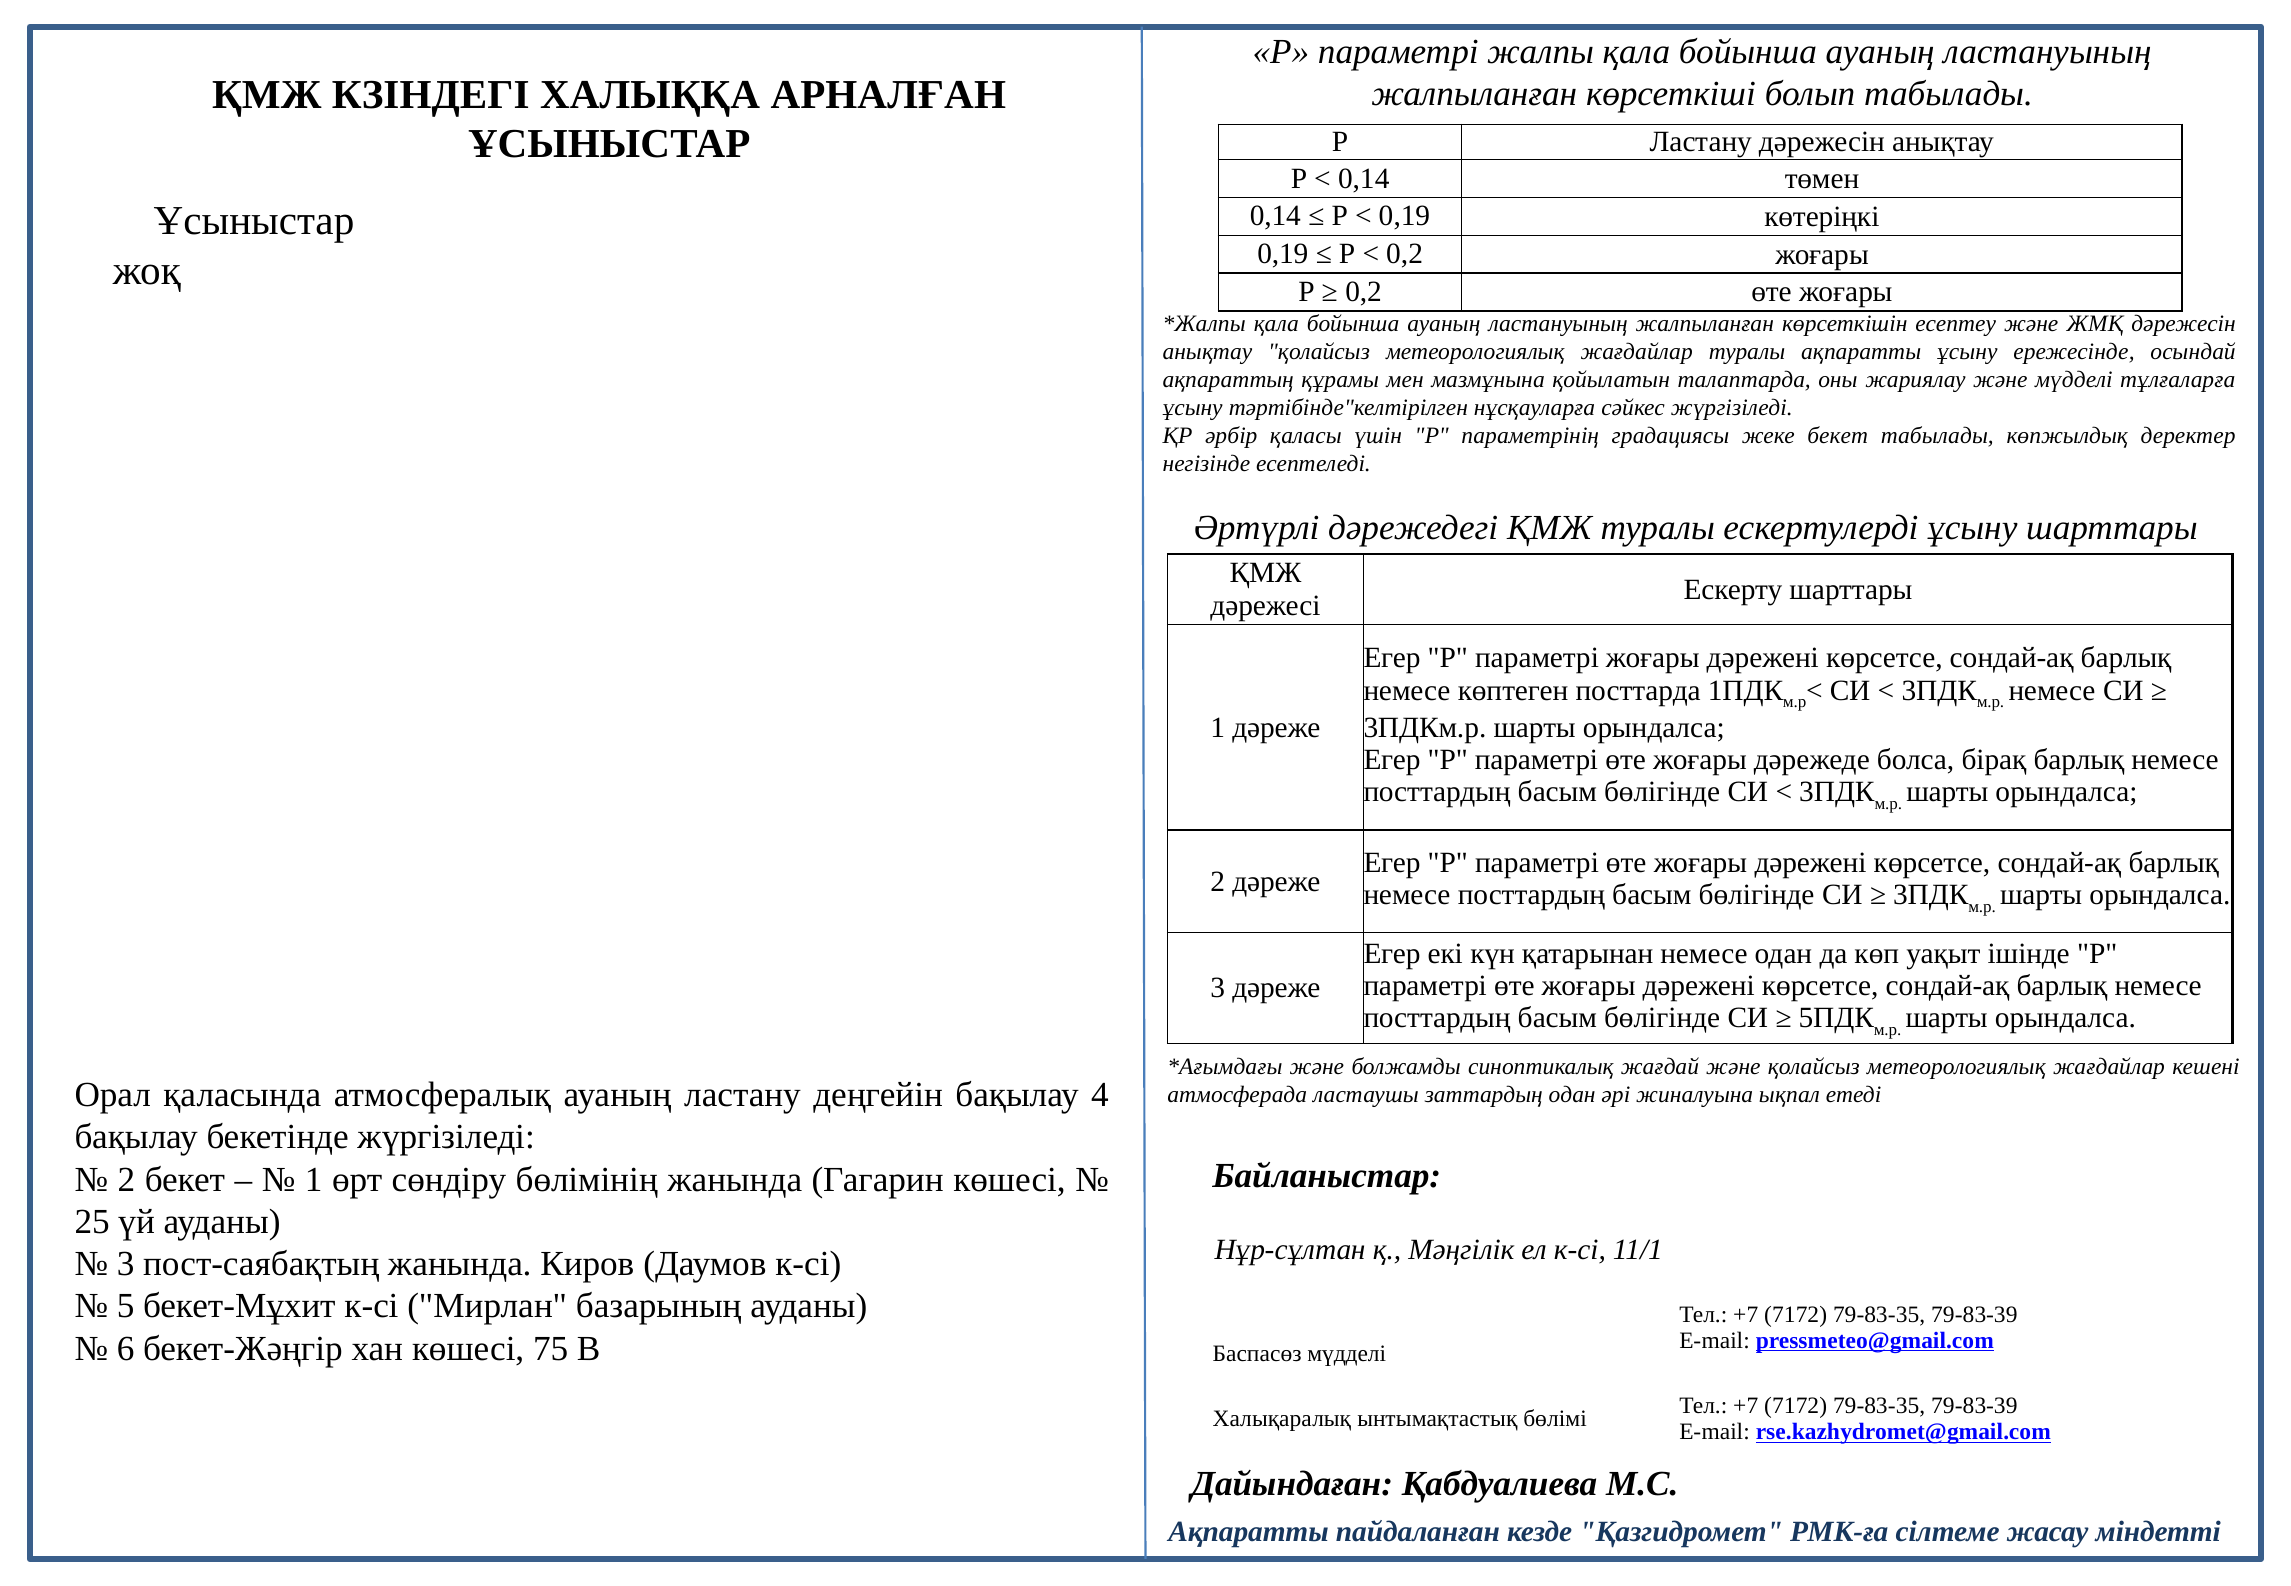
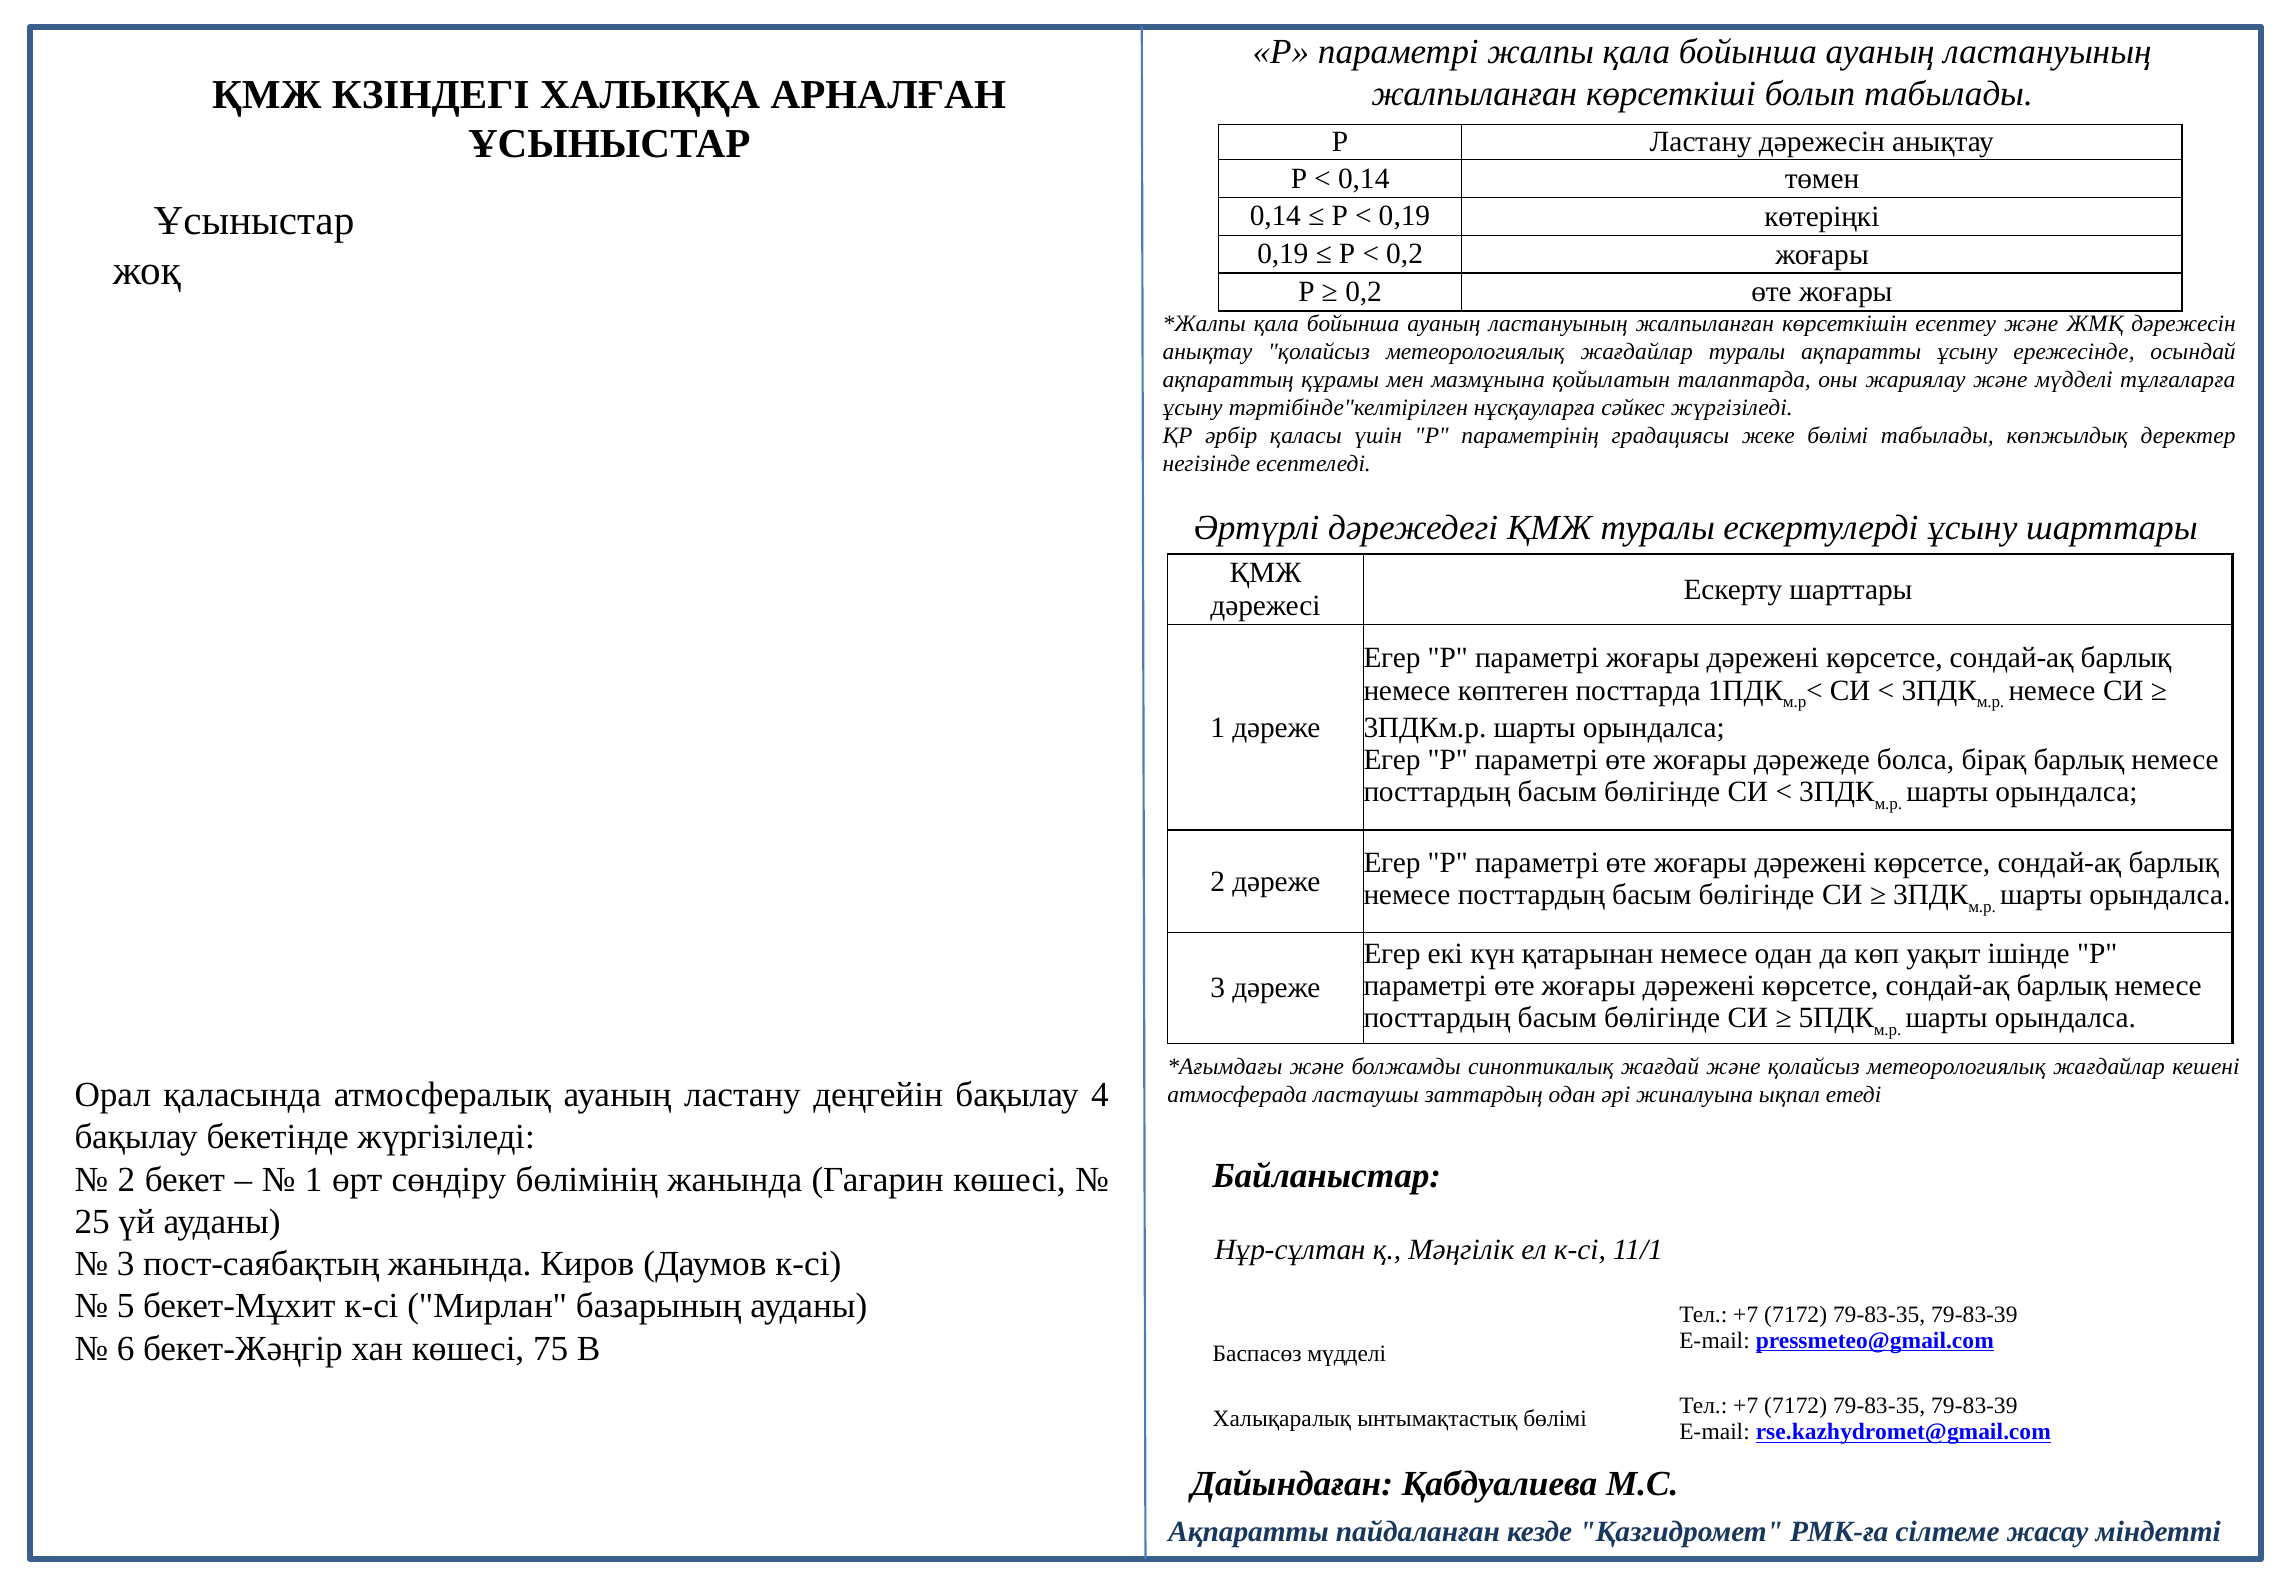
жеке бекет: бекет -> бөлімі (1838, 436)
